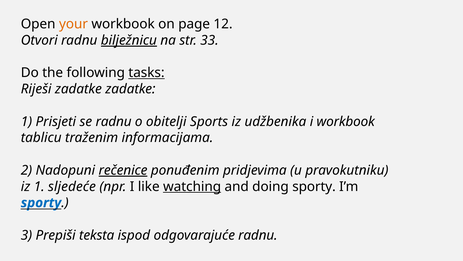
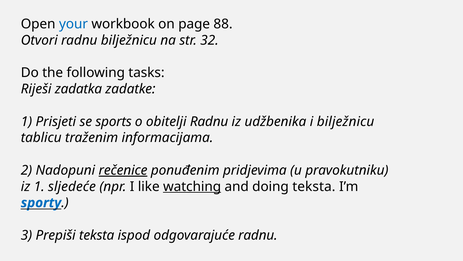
your colour: orange -> blue (74, 24)
12: 12 -> 88 (223, 24)
bilježnicu underline: present -> none (129, 40)
33: 33 -> 32 (209, 40)
tasks underline: present -> none (146, 73)
Riješi zadatke: zadatke -> zadatka (78, 89)
se radnu: radnu -> sports (114, 121)
obitelji Sports: Sports -> Radnu (209, 121)
i workbook: workbook -> bilježnicu (346, 121)
doing sporty: sporty -> teksta (314, 186)
